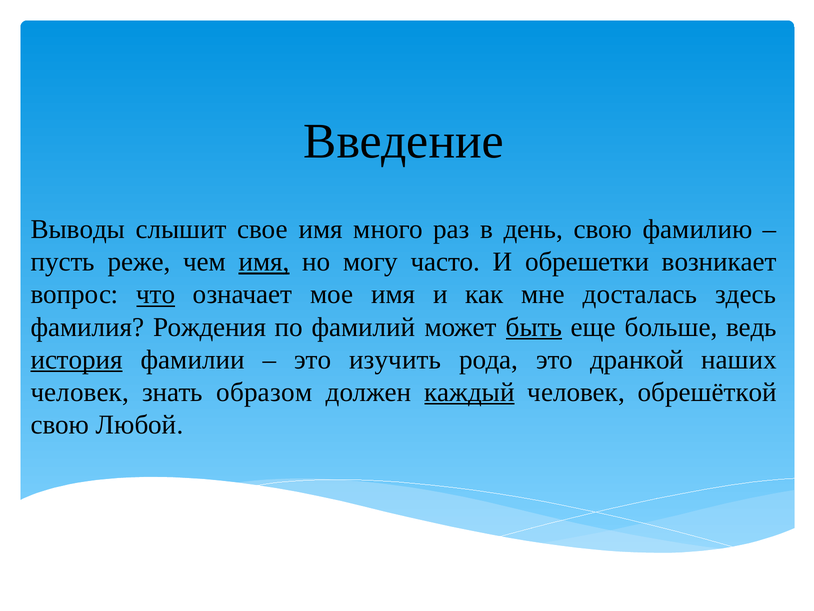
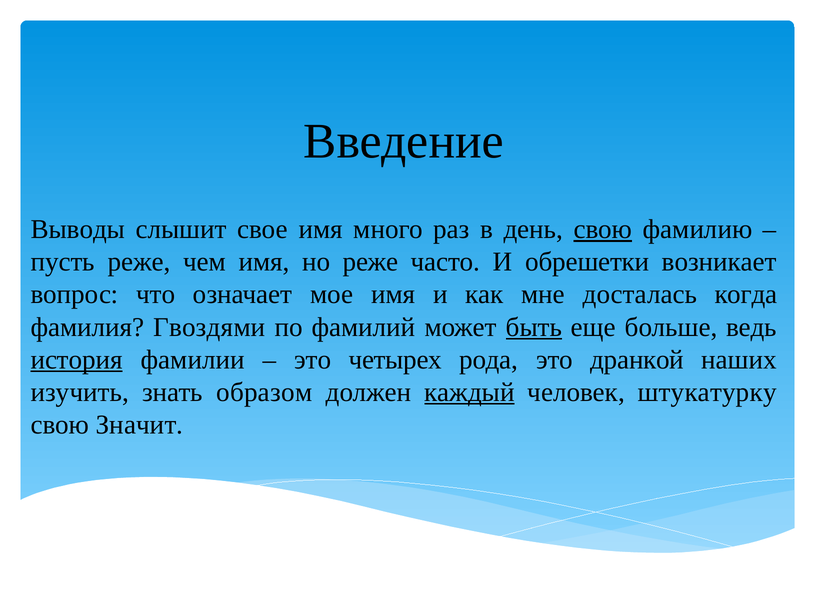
свою underline: none -> present (603, 229)
имя underline: present -> none (264, 262)
но могу: могу -> реже (371, 262)
что underline: present -> none (156, 294)
здесь: здесь -> когда (746, 294)
Рождения: Рождения -> Гвоздями (209, 327)
изучить: изучить -> четырех (395, 359)
человек: человек -> изучить (80, 392)
обрешёткой: обрешёткой -> штукатурку (707, 392)
Любой: Любой -> Значит (140, 424)
